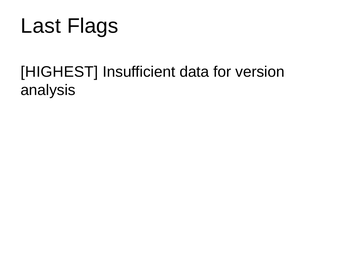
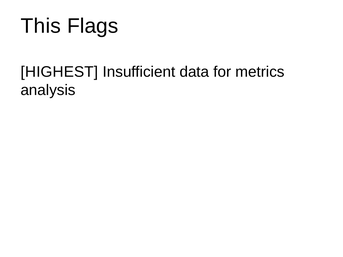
Last: Last -> This (41, 26)
version: version -> metrics (260, 72)
